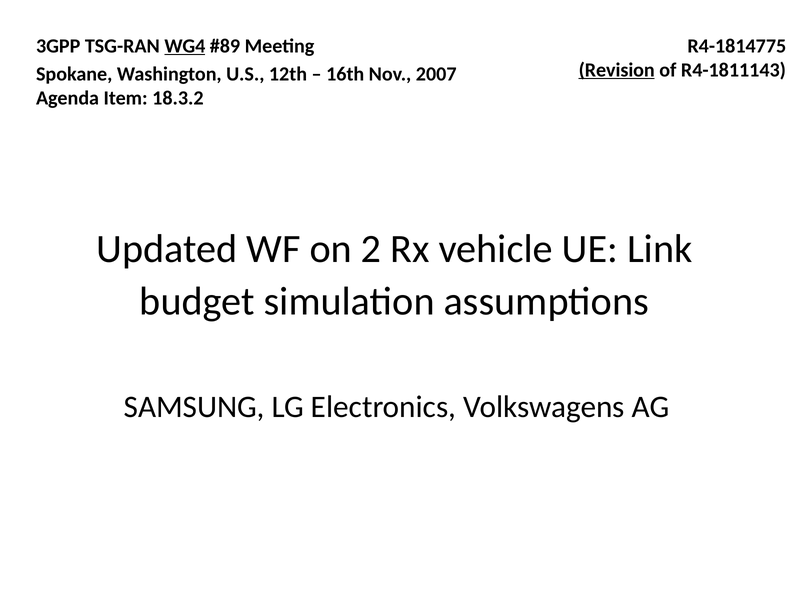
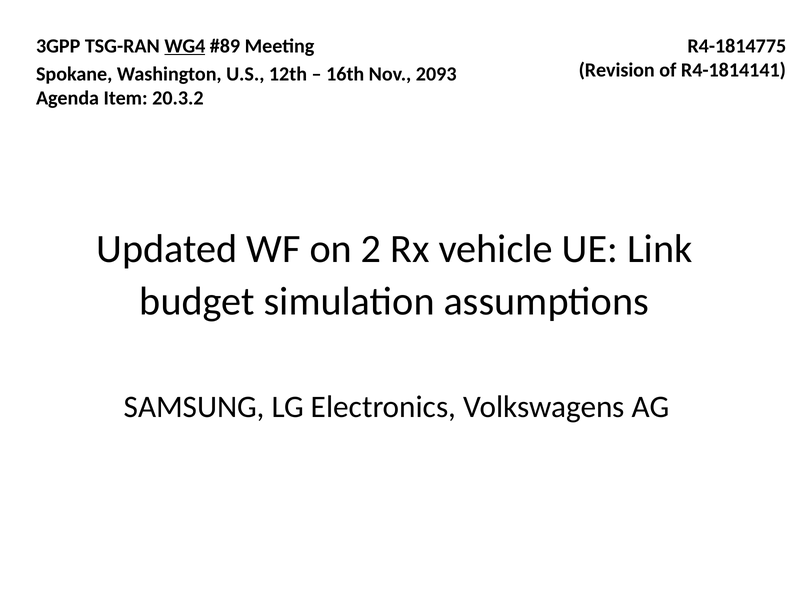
Revision underline: present -> none (617, 70)
R4-1811143: R4-1811143 -> R4-1814141 (733, 70)
2007: 2007 -> 2093 (436, 74)
18.3.2: 18.3.2 -> 20.3.2 (178, 98)
